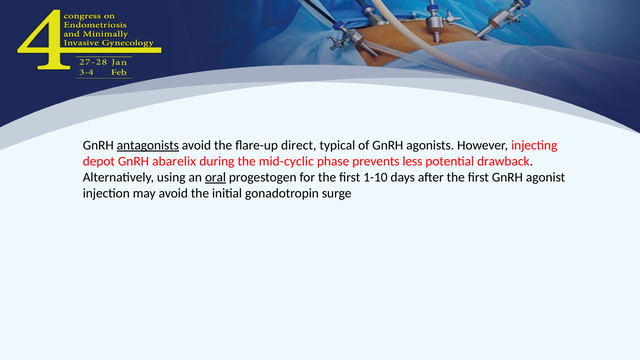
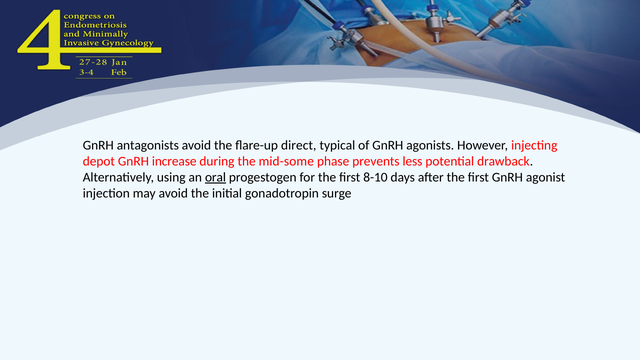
antagonists underline: present -> none (148, 145)
abarelix: abarelix -> increase (174, 161)
mid-cyclic: mid-cyclic -> mid-some (286, 161)
1-10: 1-10 -> 8-10 (375, 177)
